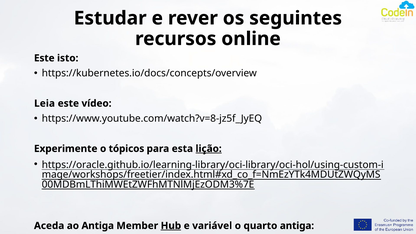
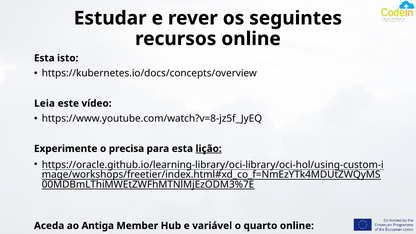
Este: Este -> Esta (44, 58)
tópicos: tópicos -> precisa (126, 149)
Hub underline: present -> none (171, 226)
quarto antiga: antiga -> online (297, 226)
